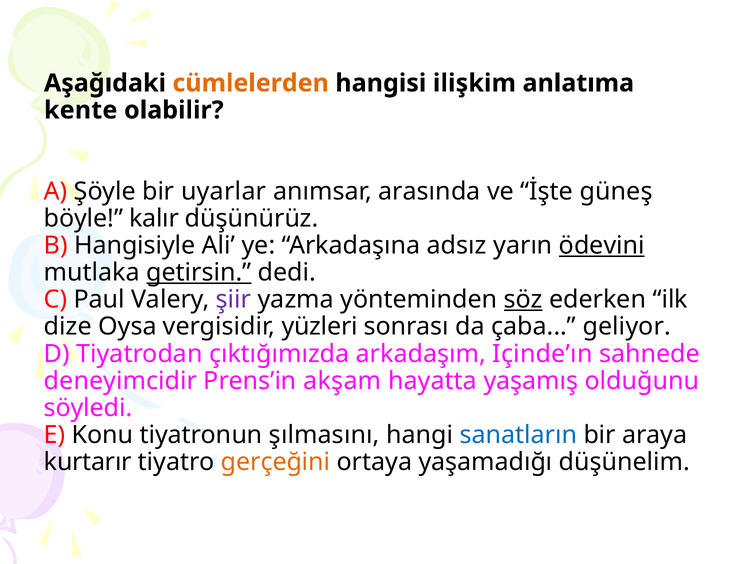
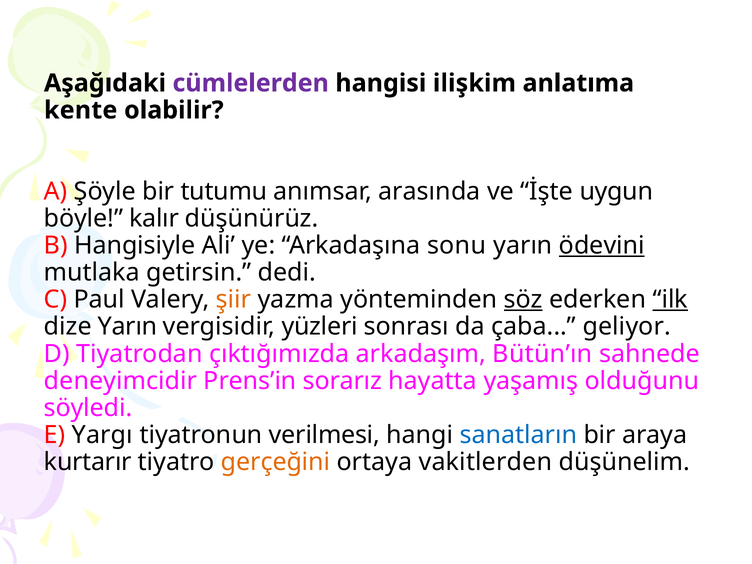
cümlelerden colour: orange -> purple (251, 83)
uyarlar: uyarlar -> tutumu (224, 191)
güneş: güneş -> uygun (616, 191)
adsız: adsız -> sonu (457, 246)
getirsin underline: present -> none (199, 273)
şiir colour: purple -> orange (234, 300)
ilk underline: none -> present (670, 300)
dize Oysa: Oysa -> Yarın (128, 327)
Içinde’ın: Içinde’ın -> Bütün’ın (542, 354)
akşam: akşam -> sorarız (343, 381)
Konu: Konu -> Yargı (102, 435)
şılmasını: şılmasını -> verilmesi (324, 435)
yaşamadığı: yaşamadığı -> vakitlerden (485, 462)
